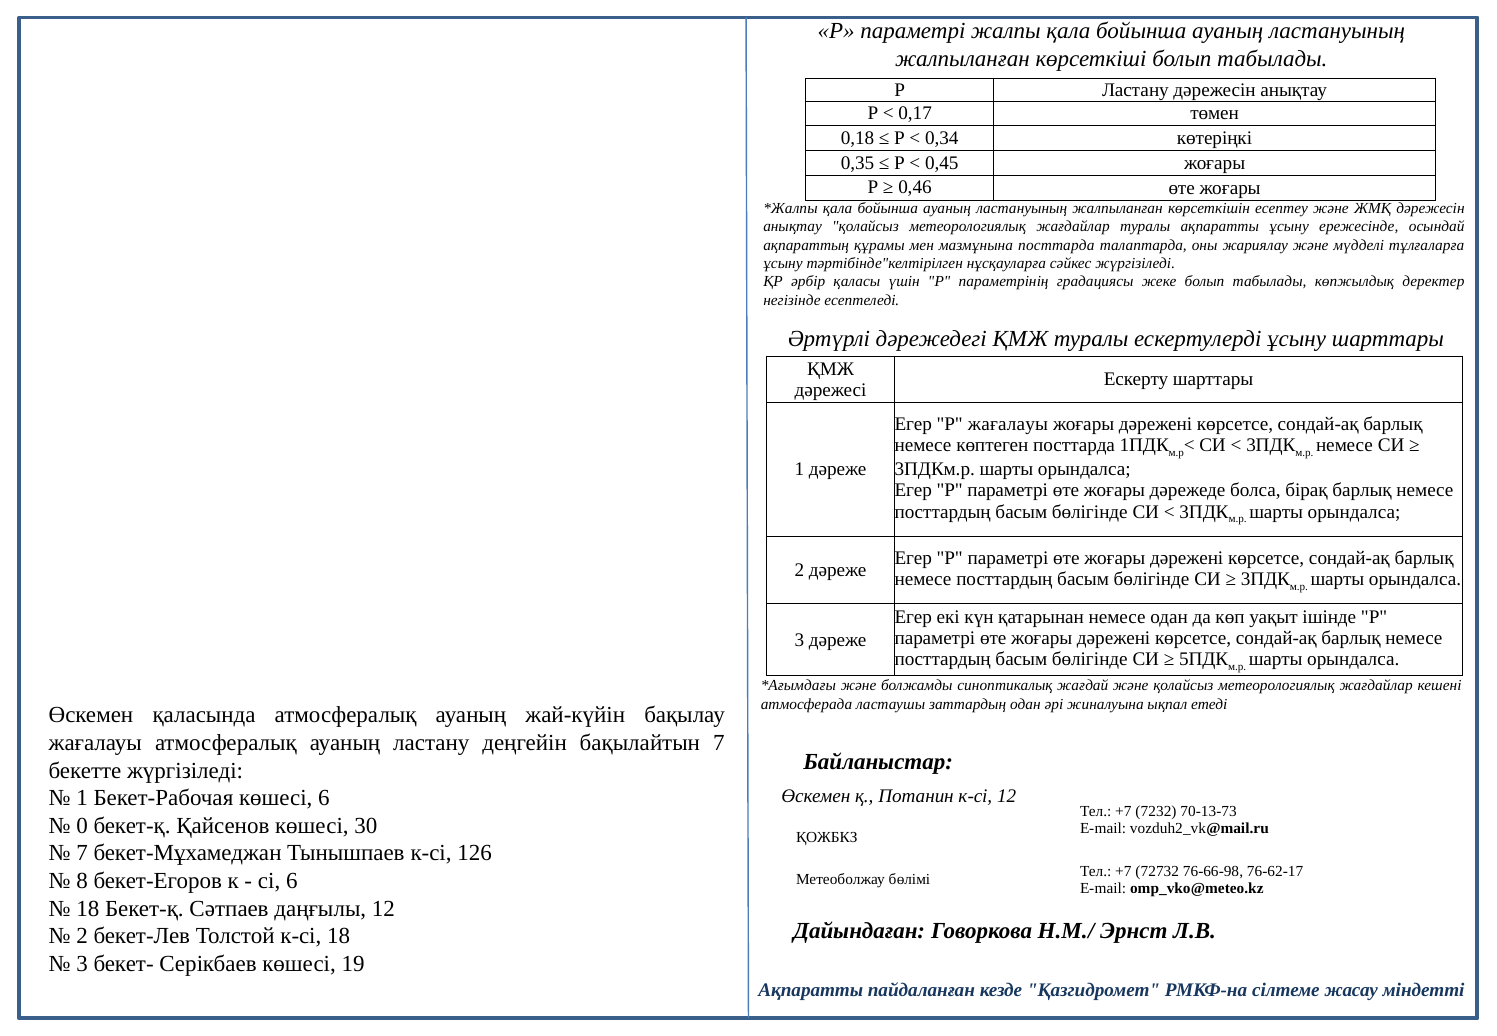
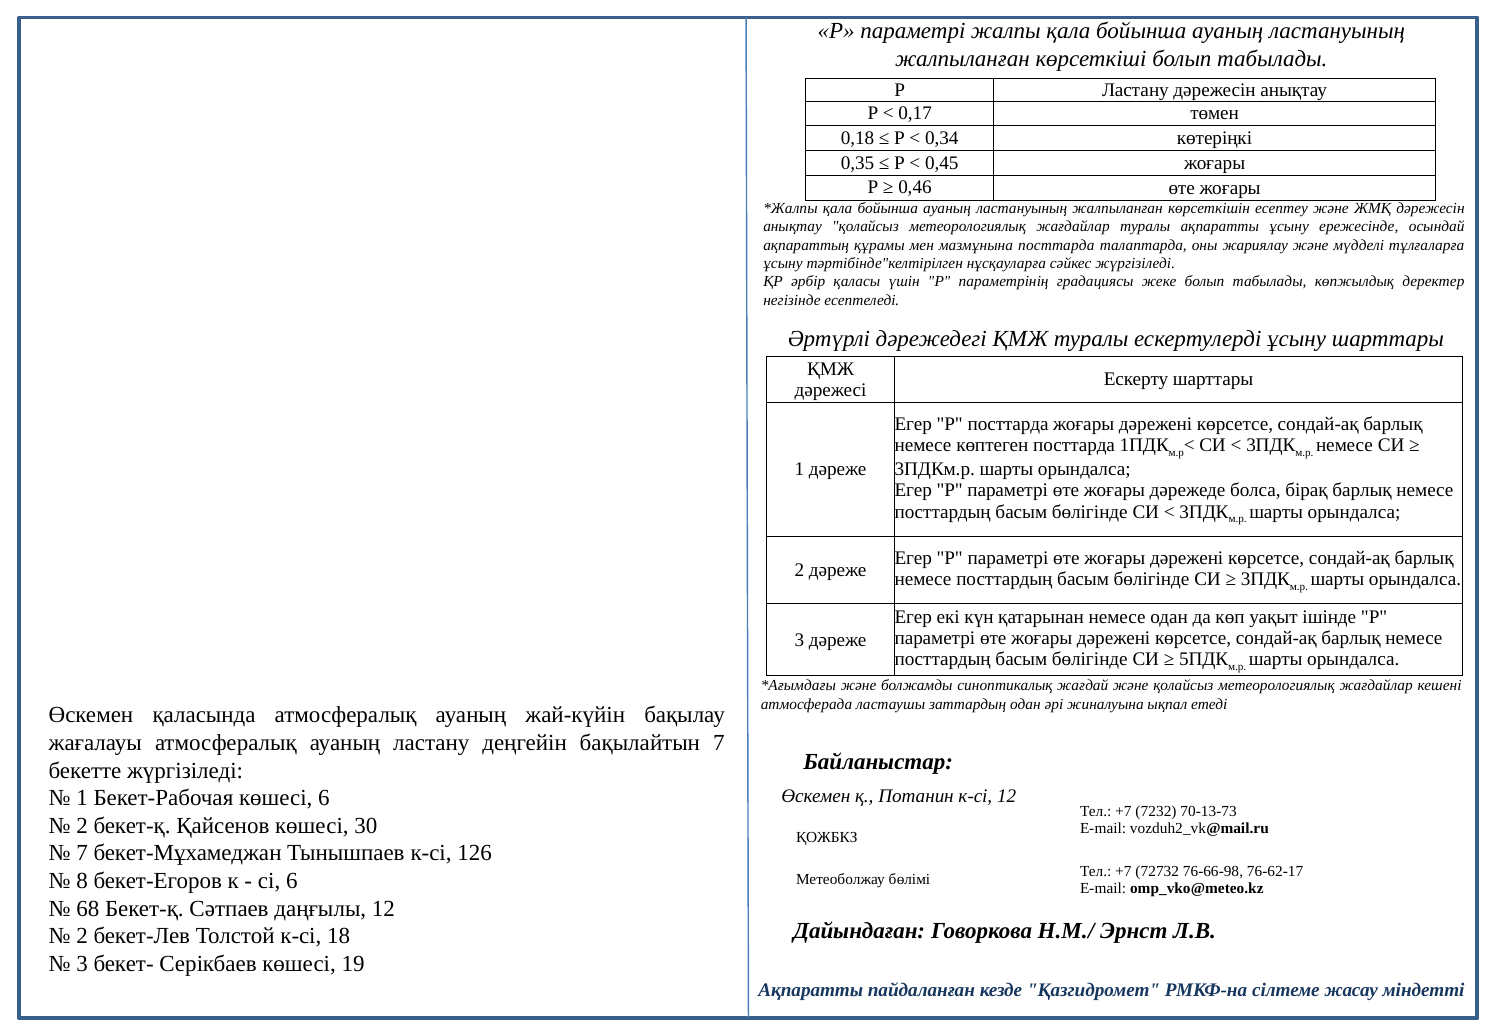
Р жағалауы: жағалауы -> посттарда (1008, 424)
0: 0 -> 2 (82, 826)
18: 18 -> 68 (88, 909)
